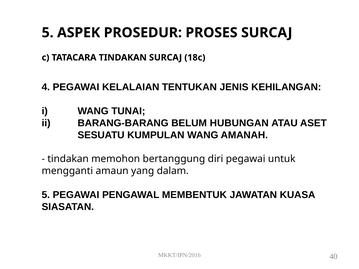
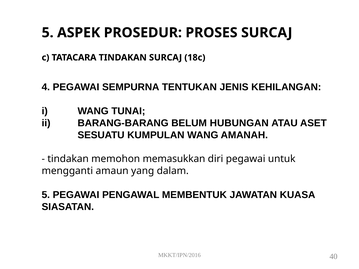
KELALAIAN: KELALAIAN -> SEMPURNA (131, 87)
bertanggung: bertanggung -> memasukkan (174, 159)
